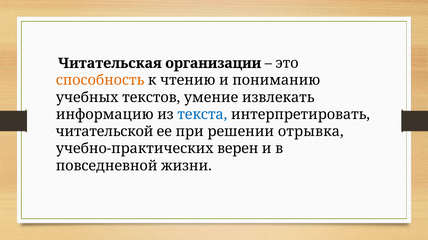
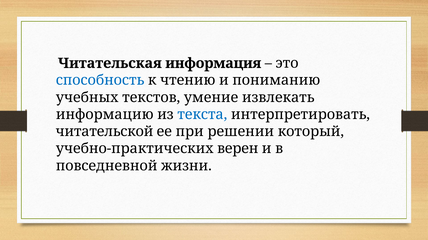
организации: организации -> информация (213, 63)
способность colour: orange -> blue (100, 81)
отрывка: отрывка -> который (311, 132)
